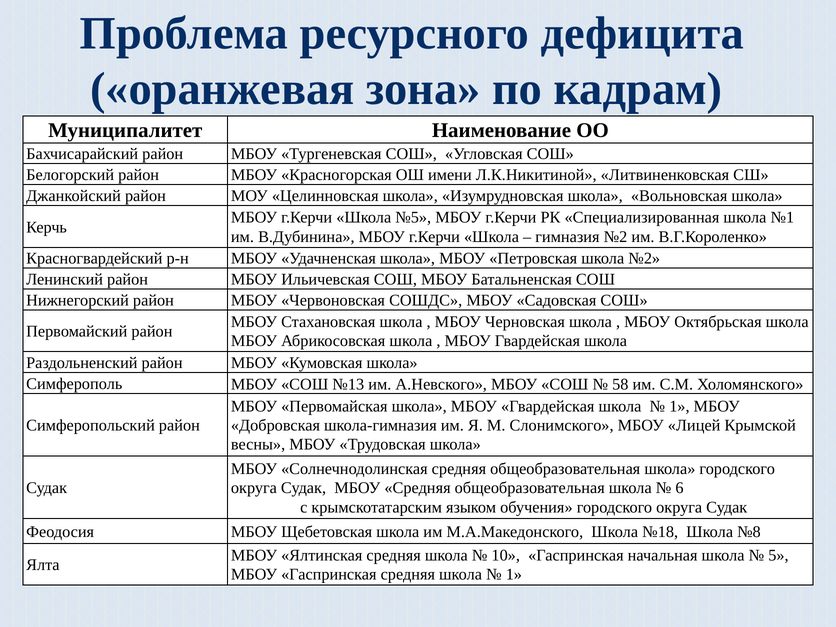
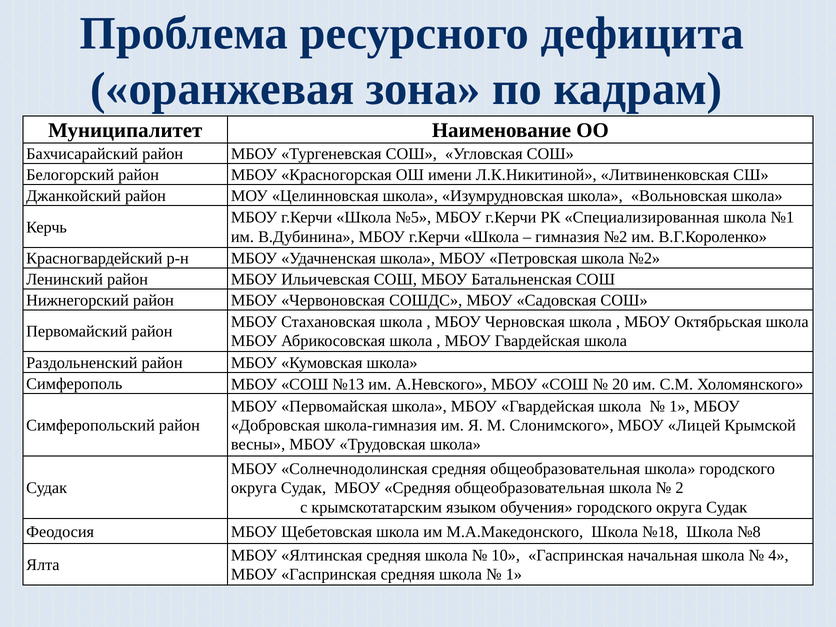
58: 58 -> 20 (620, 384)
6: 6 -> 2 (680, 488)
5: 5 -> 4 (778, 555)
